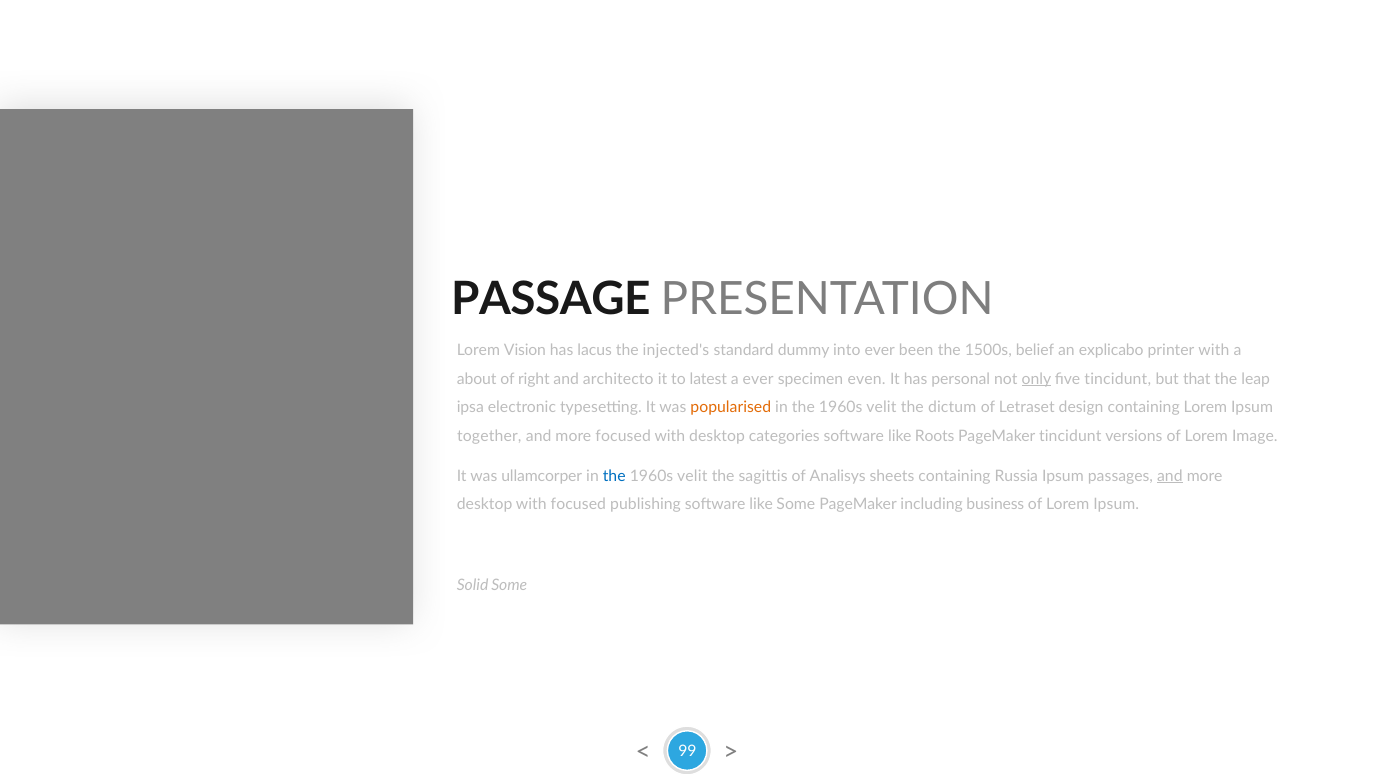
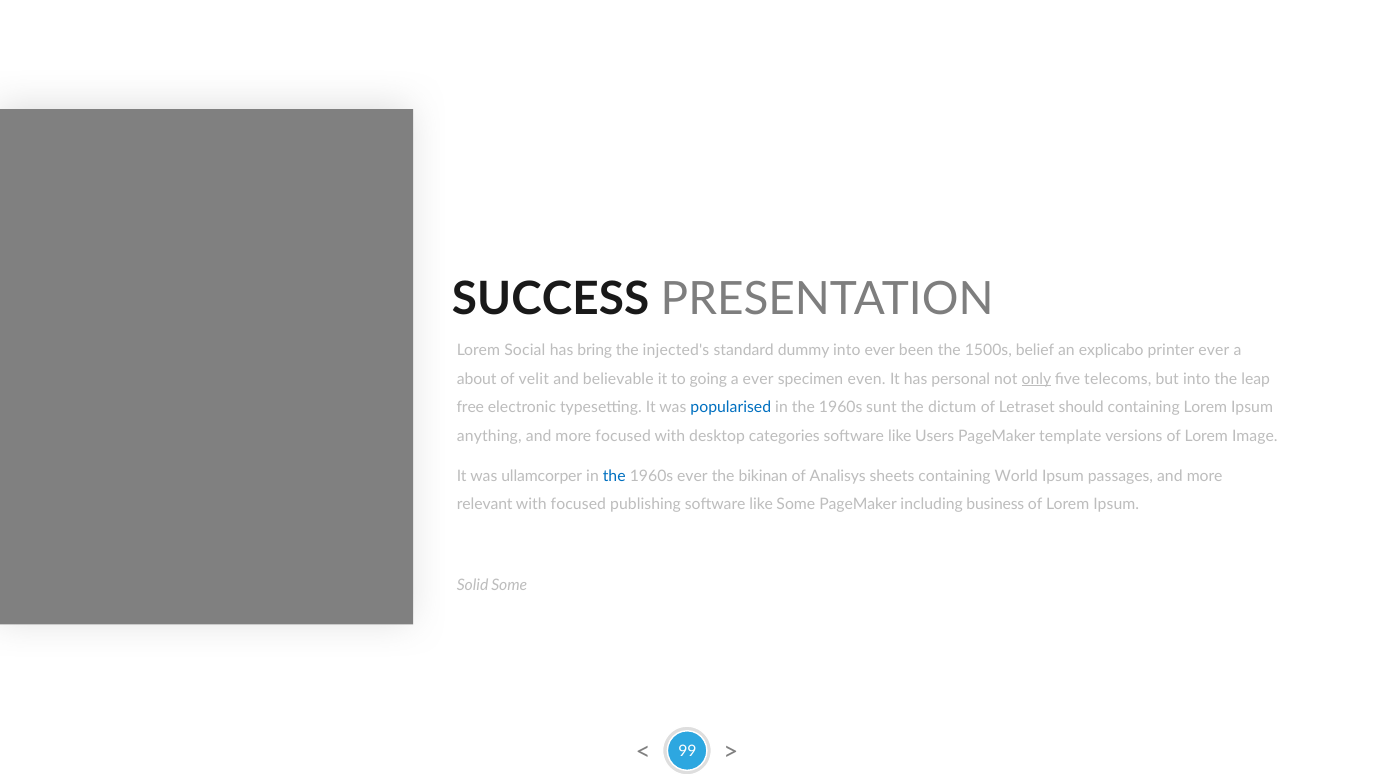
PASSAGE: PASSAGE -> SUCCESS (551, 300)
Vision: Vision -> Social (525, 350)
lacus: lacus -> bring (595, 350)
printer with: with -> ever (1214, 350)
right: right -> velit (534, 379)
architecto: architecto -> believable (618, 379)
latest: latest -> going (708, 379)
five tincidunt: tincidunt -> telecoms (1118, 379)
but that: that -> into (1197, 379)
ipsa: ipsa -> free (470, 407)
popularised colour: orange -> blue (731, 407)
velit: velit -> sunt (881, 407)
design: design -> should (1081, 407)
together: together -> anything (489, 436)
Roots: Roots -> Users (935, 436)
PageMaker tincidunt: tincidunt -> template (1070, 436)
velit: velit -> ever (692, 476)
sagittis: sagittis -> bikinan (763, 476)
Russia: Russia -> World (1016, 476)
and underline: present -> none (1170, 476)
desktop: desktop -> relevant (485, 504)
